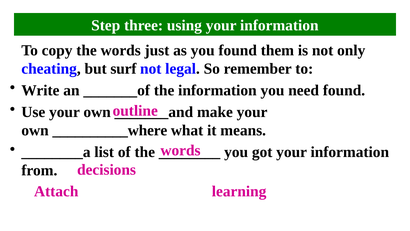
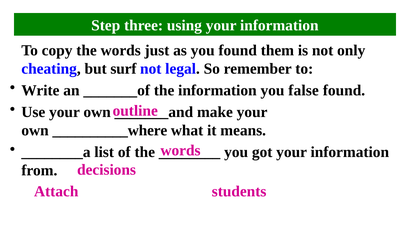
need: need -> false (304, 90)
learning: learning -> students (239, 191)
